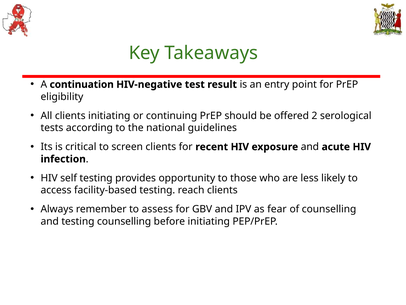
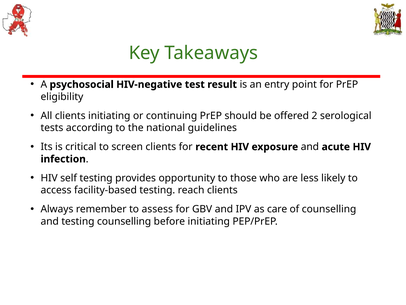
continuation: continuation -> psychosocial (82, 84)
fear: fear -> care (277, 209)
